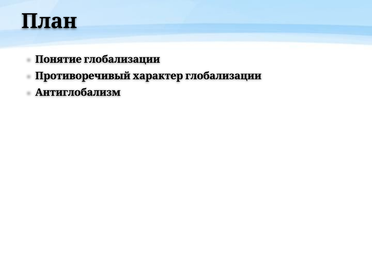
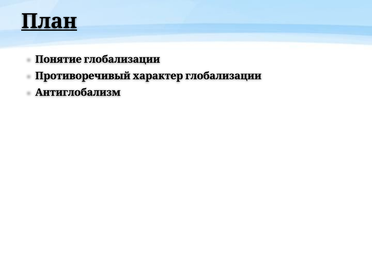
План underline: none -> present (49, 21)
